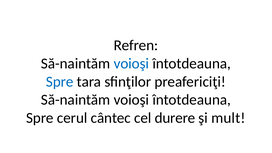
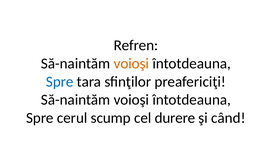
voioşi colour: blue -> orange (131, 63)
cântec: cântec -> scump (111, 118)
mult: mult -> când (228, 118)
